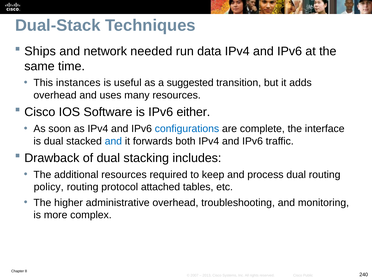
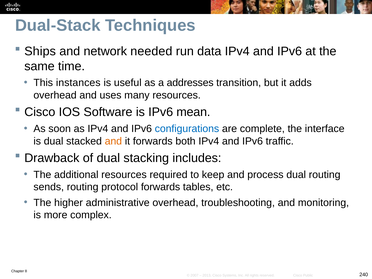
suggested: suggested -> addresses (190, 83)
either: either -> mean (193, 112)
and colour: blue -> orange (113, 141)
policy: policy -> sends (49, 187)
protocol attached: attached -> forwards (161, 187)
